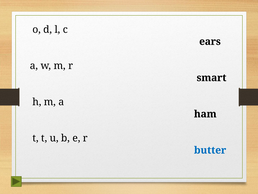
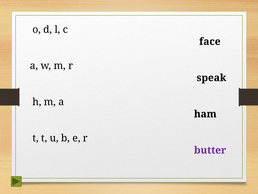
ears: ears -> face (210, 41)
smart: smart -> speak (211, 78)
butter colour: blue -> purple (210, 150)
